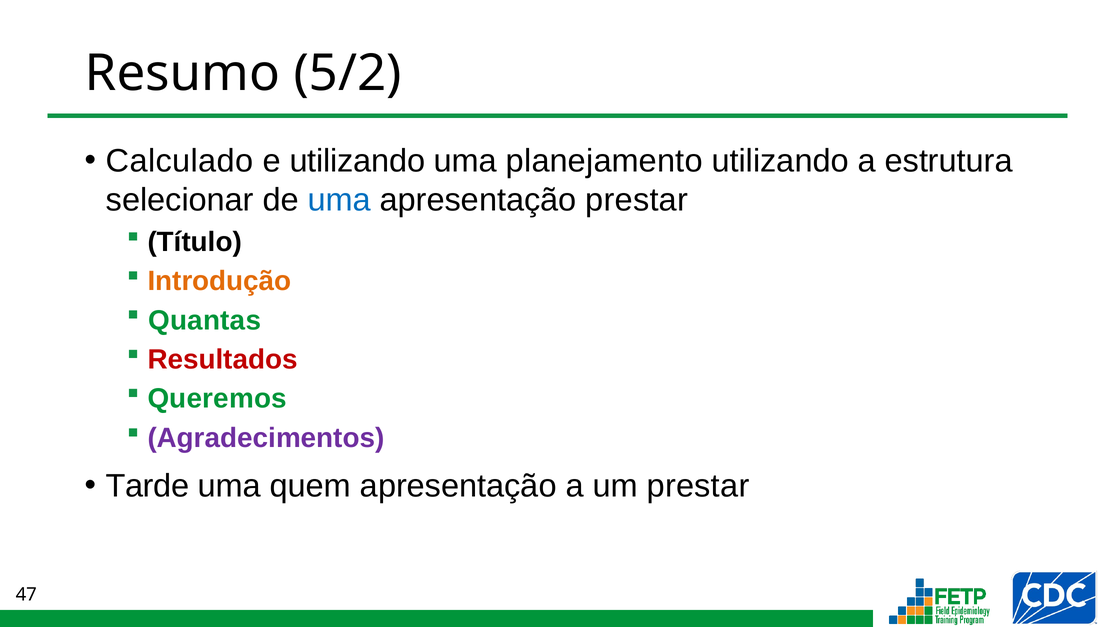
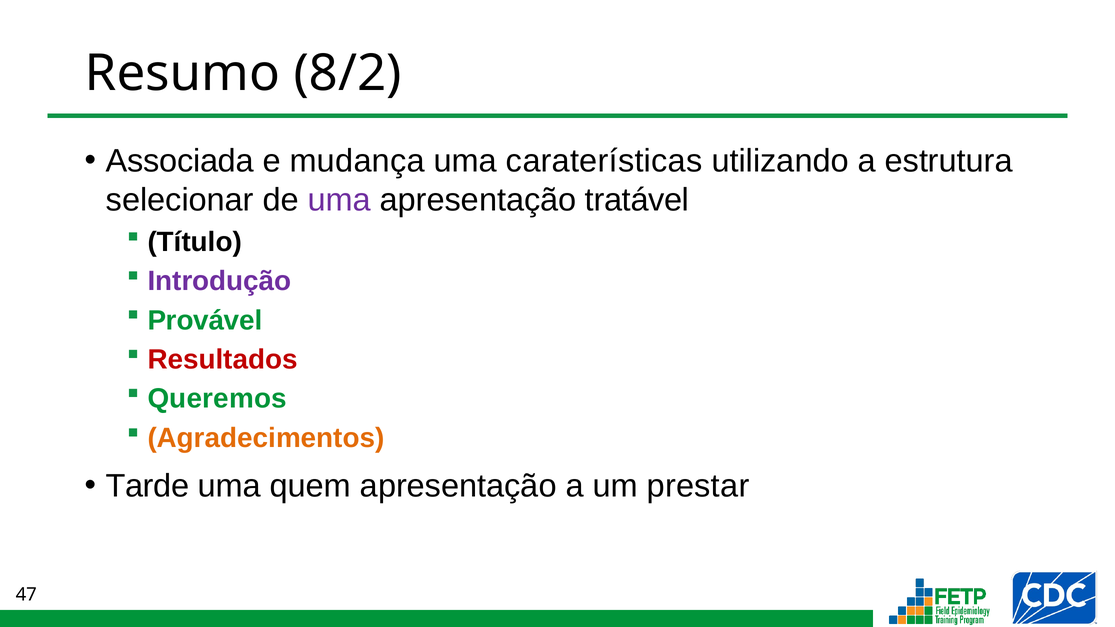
5/2: 5/2 -> 8/2 (348, 73)
Calculado: Calculado -> Associada (180, 161)
e utilizando: utilizando -> mudança (357, 161)
planejamento: planejamento -> caraterísticas (604, 161)
uma colour: blue -> purple (339, 200)
apresentação prestar: prestar -> tratável (637, 200)
Introdução colour: orange -> purple (220, 281)
Quantas: Quantas -> Provável (205, 320)
Agradecimentos colour: purple -> orange (266, 438)
